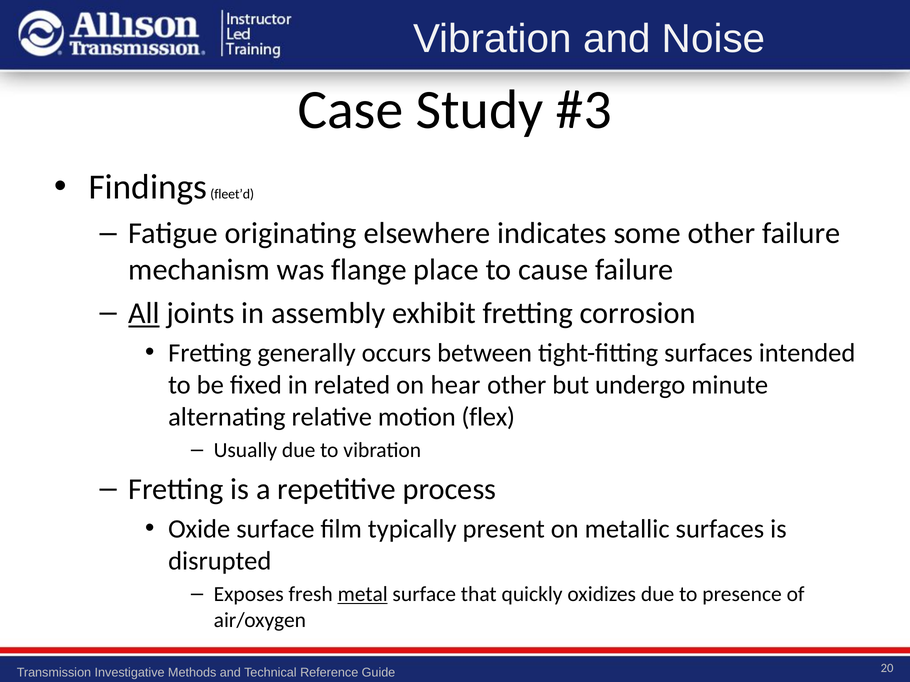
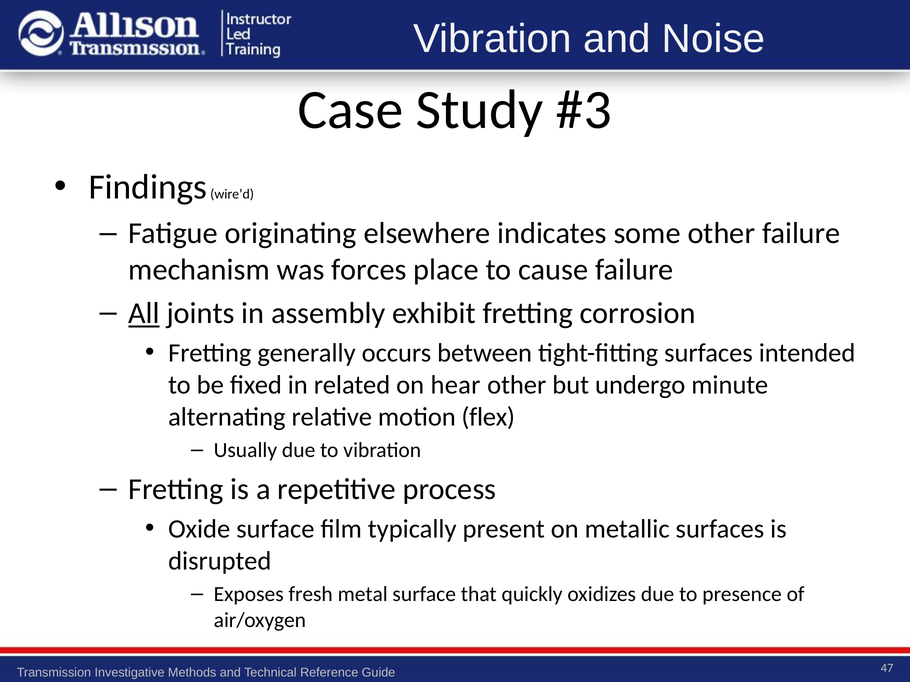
fleet’d: fleet’d -> wire’d (232, 195)
flange: flange -> forces (369, 270)
metal underline: present -> none (363, 595)
20: 20 -> 47 (887, 669)
